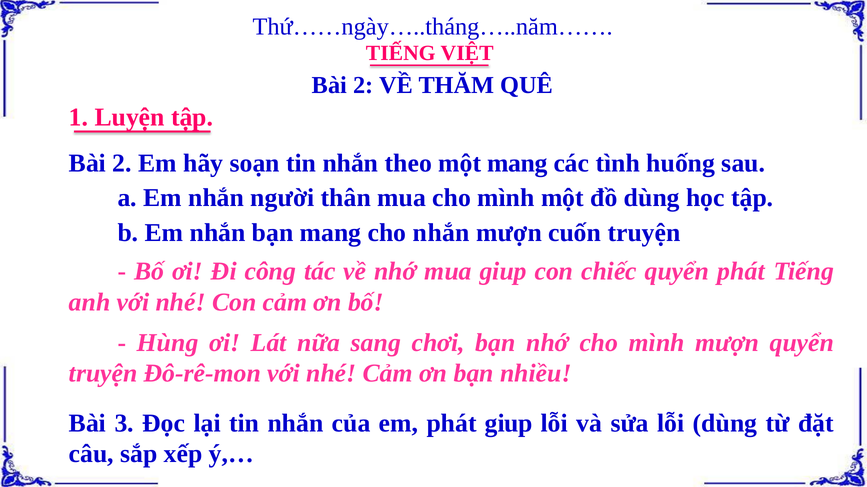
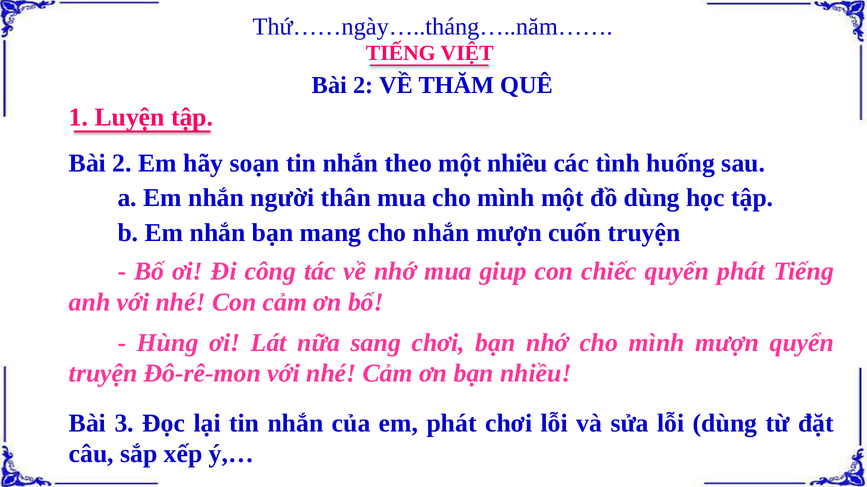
một mang: mang -> nhiều (517, 163)
phát giup: giup -> chơi (509, 423)
